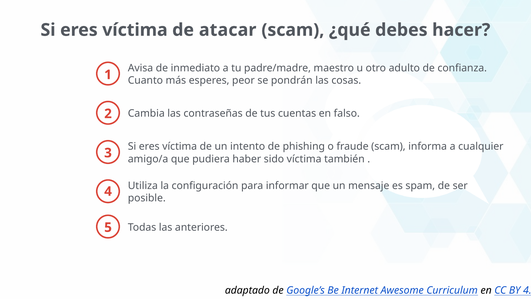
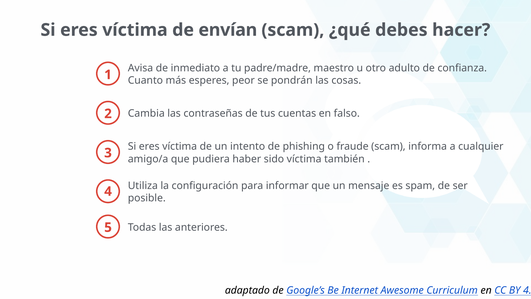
atacar: atacar -> envían (228, 30)
